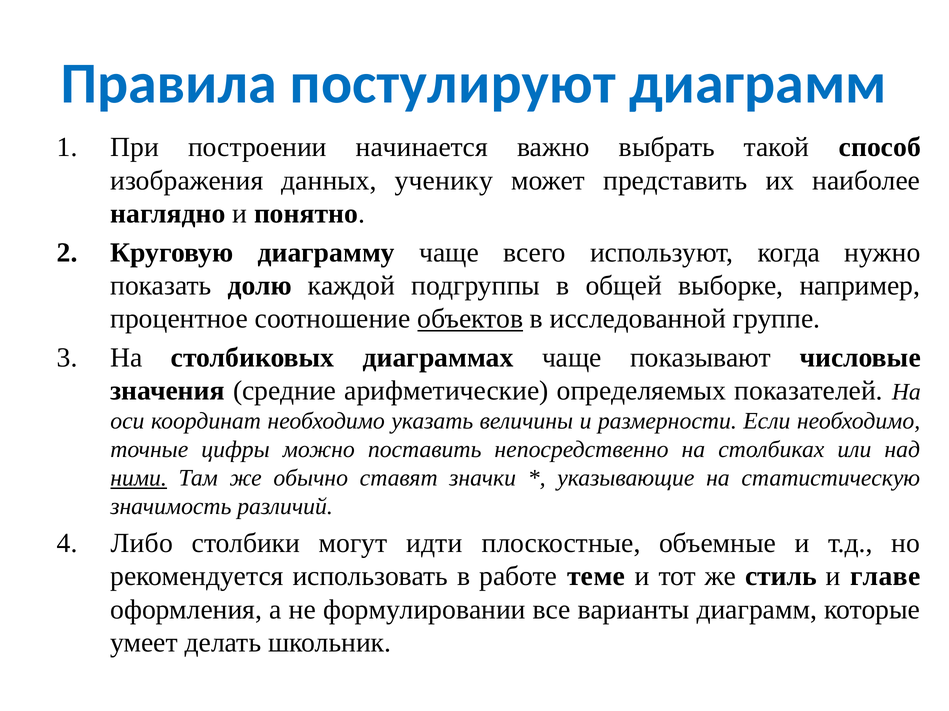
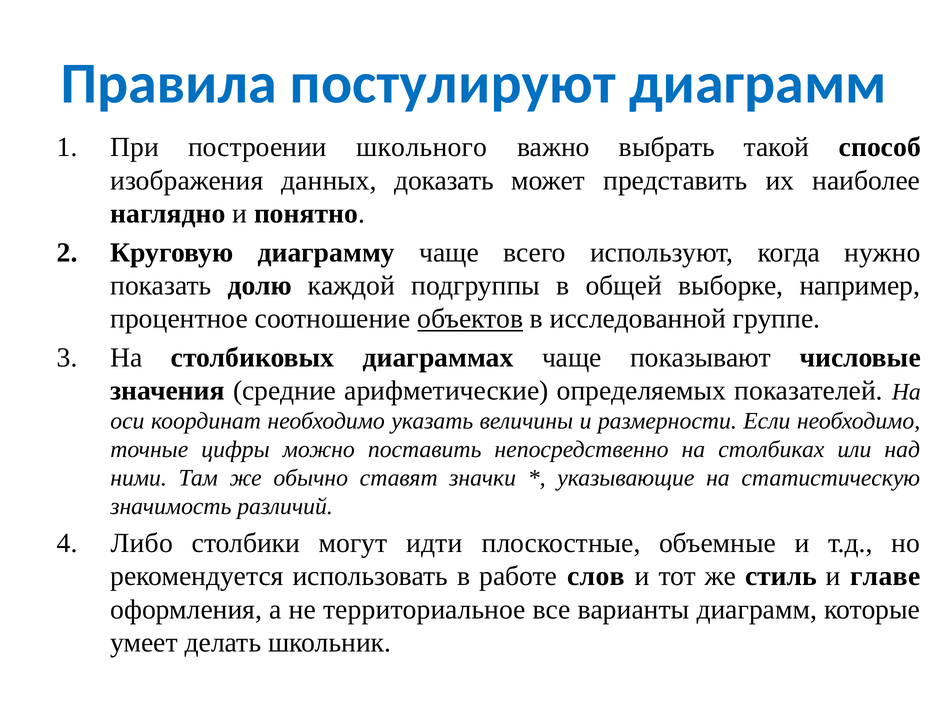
начинается: начинается -> школьного (422, 147)
ученику: ученику -> доказать (444, 181)
ними underline: present -> none (139, 479)
теме: теме -> слов (596, 577)
формулировании: формулировании -> территориальное (424, 610)
